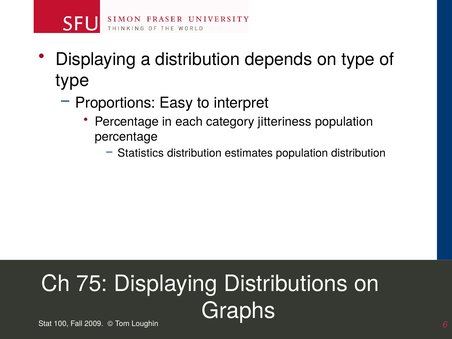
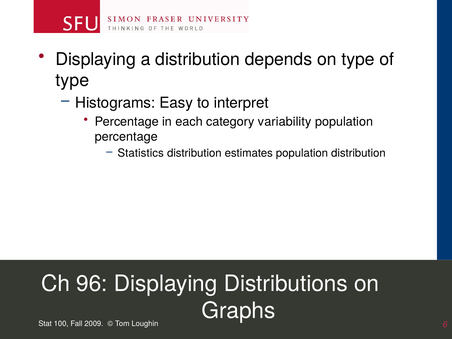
Proportions: Proportions -> Histograms (115, 103)
jitteriness: jitteriness -> variability (285, 122)
75: 75 -> 96 (92, 284)
